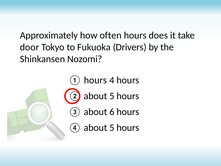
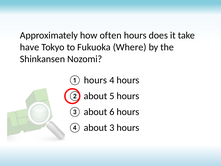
door: door -> have (30, 47)
Drivers: Drivers -> Where (130, 47)
④ about 5: 5 -> 3 (112, 127)
